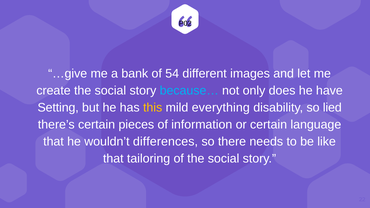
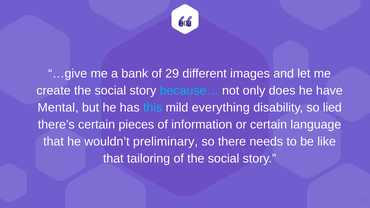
54: 54 -> 29 (172, 73)
Setting: Setting -> Mental (58, 108)
this colour: yellow -> light blue (153, 108)
differences: differences -> preliminary (165, 142)
